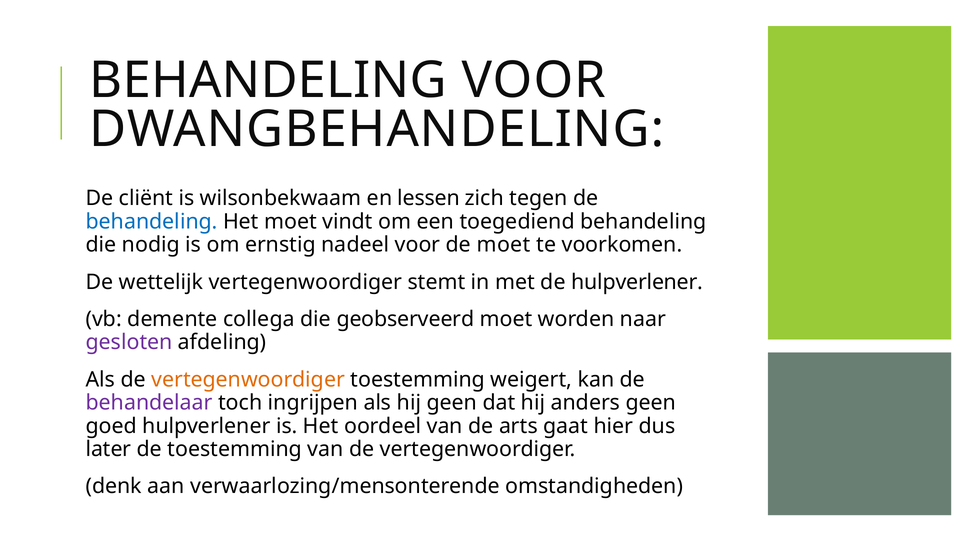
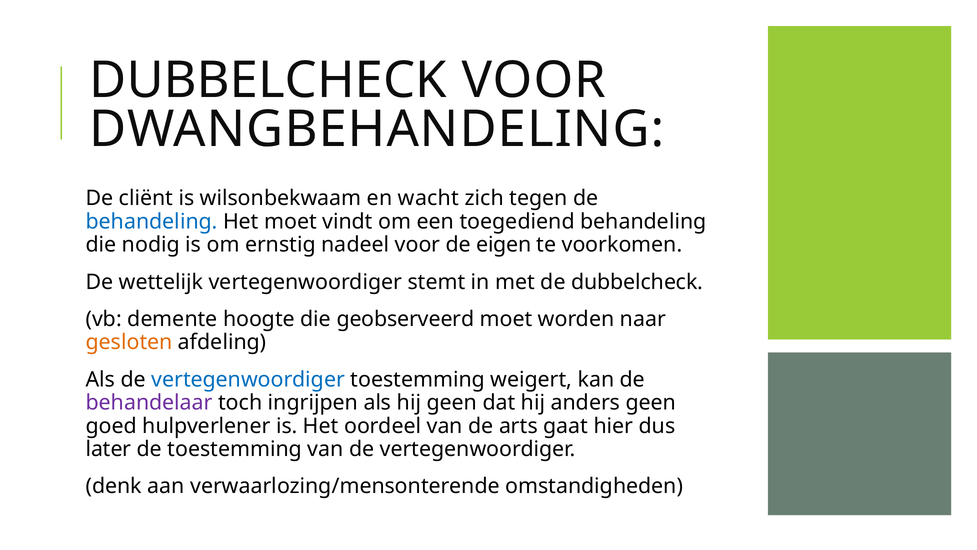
BEHANDELING: BEHANDELING -> DUBBELCHECK (268, 80)
lessen: lessen -> wacht (428, 198)
de moet: moet -> eigen (504, 244)
de hulpverlener: hulpverlener -> dubbelcheck (637, 282)
collega: collega -> hoogte (259, 319)
gesloten colour: purple -> orange (129, 342)
vertegenwoordiger colour: orange -> blue (248, 379)
